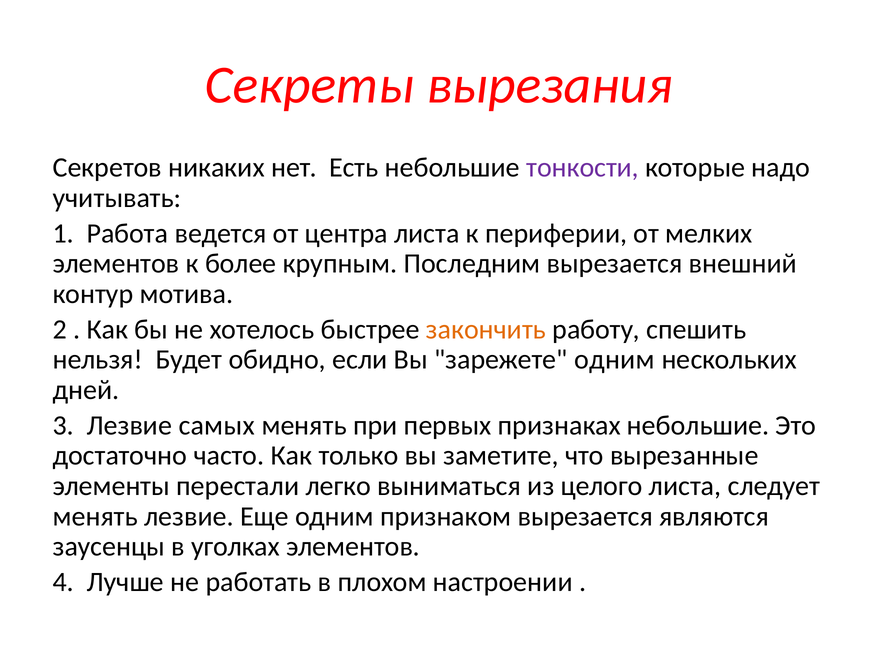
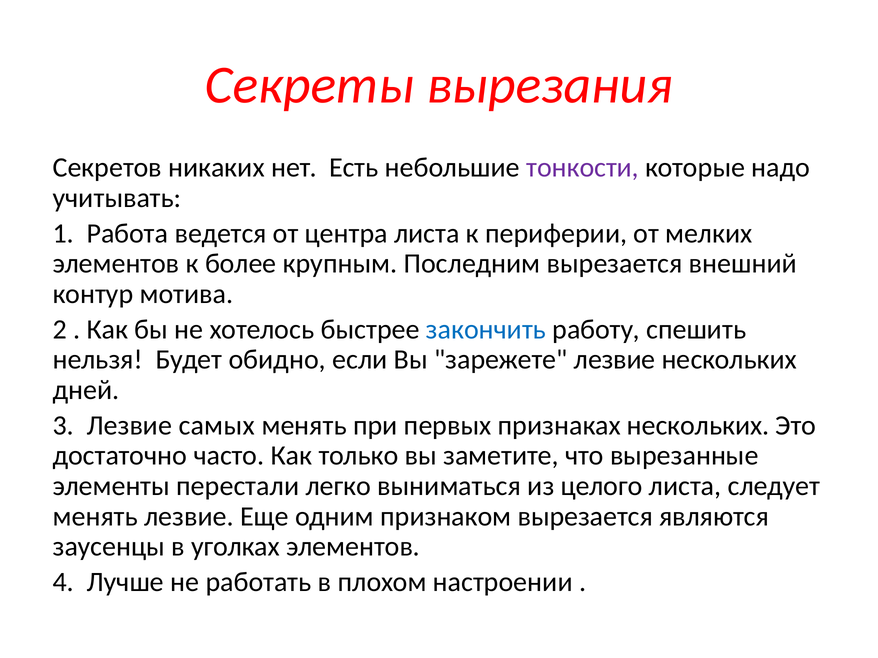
закончить colour: orange -> blue (486, 330)
зарежете одним: одним -> лезвие (615, 360)
признаках небольшие: небольшие -> нескольких (698, 426)
